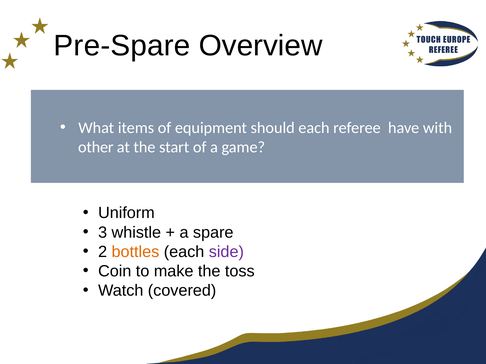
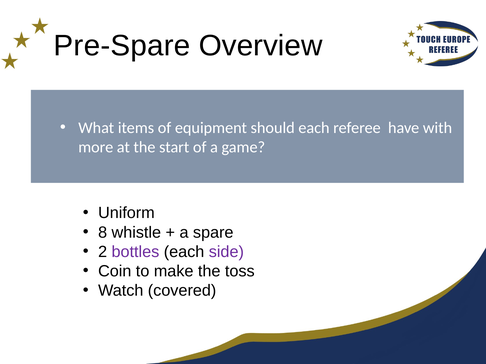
other: other -> more (96, 147)
3: 3 -> 8 (103, 233)
bottles colour: orange -> purple (135, 252)
